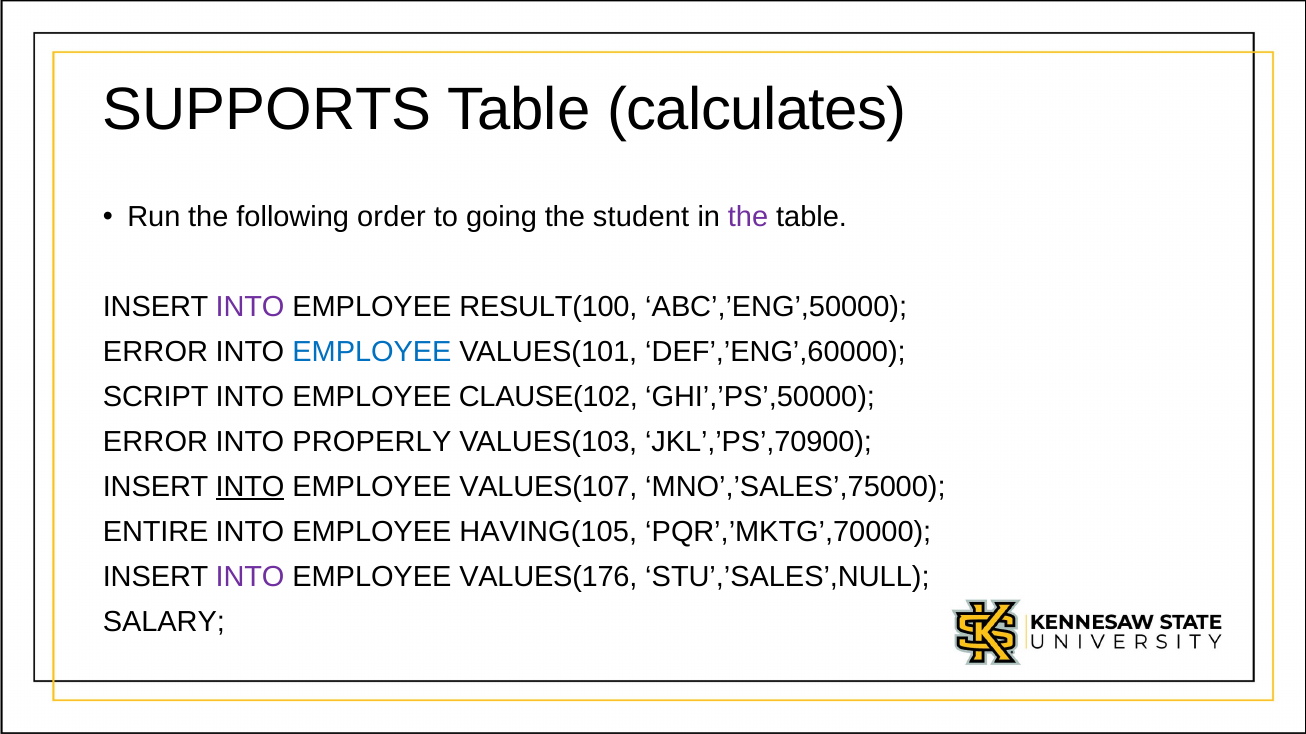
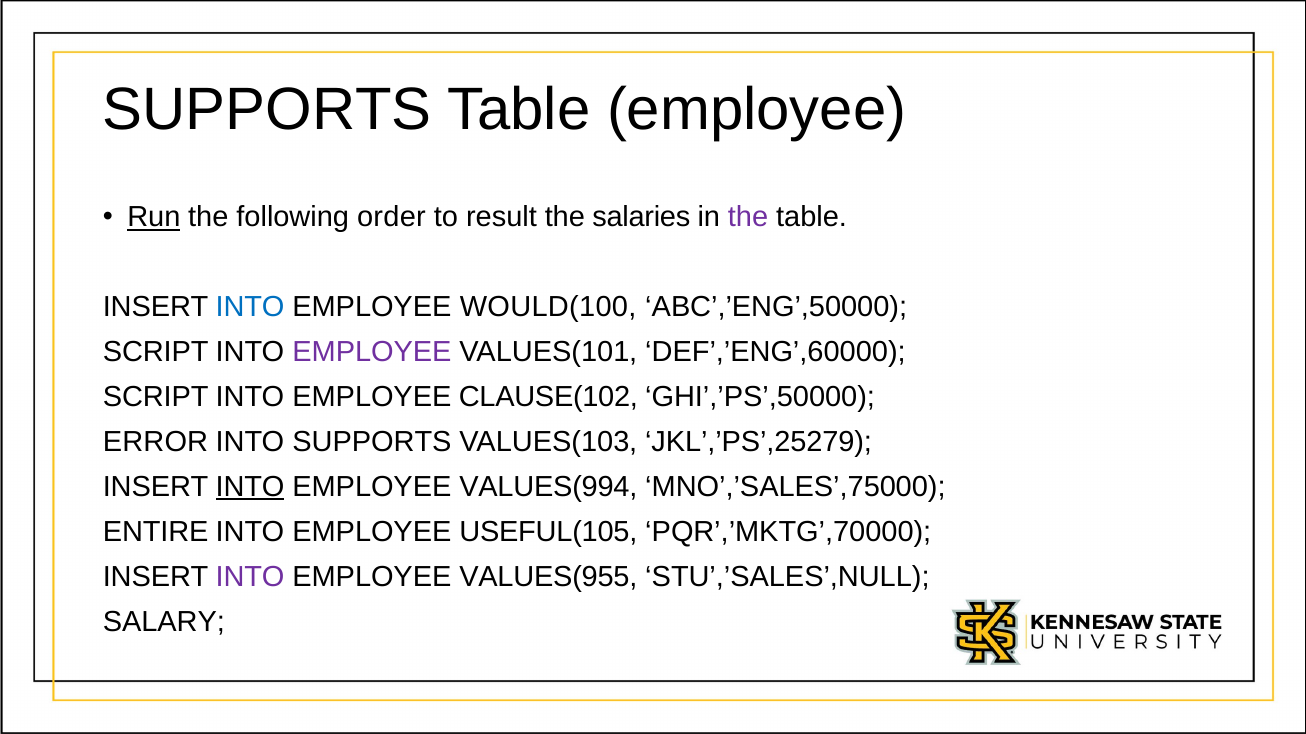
Table calculates: calculates -> employee (757, 110)
Run underline: none -> present (154, 218)
going: going -> result (501, 218)
student: student -> salaries (641, 218)
INTO colour: purple -> blue (250, 307)
RESULT(100: RESULT(100 -> WOULD(100 (548, 307)
ERROR: ERROR -> SCRIPT (156, 352)
EMPLOYEE colour: blue -> purple (372, 352)
INTO PROPERLY: PROPERLY -> SUPPORTS (372, 442)
JKL’,’PS’,70900: JKL’,’PS’,70900 -> JKL’,’PS’,25279 (759, 442)
VALUES(107: VALUES(107 -> VALUES(994 (548, 487)
HAVING(105: HAVING(105 -> USEFUL(105 (548, 532)
VALUES(176: VALUES(176 -> VALUES(955 (548, 577)
